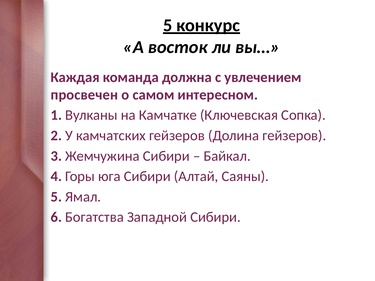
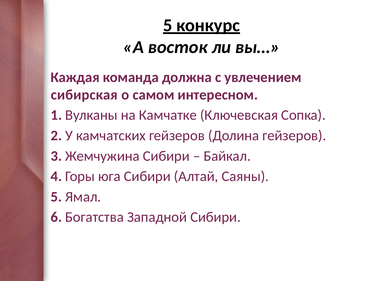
просвечен: просвечен -> сибирская (84, 95)
